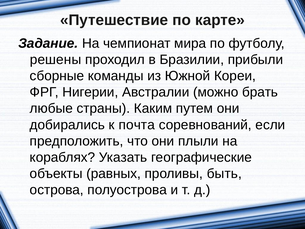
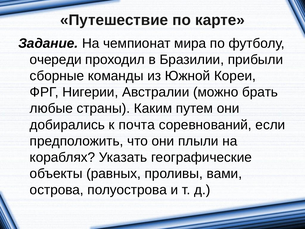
решены: решены -> очереди (56, 60)
быть: быть -> вами (224, 173)
